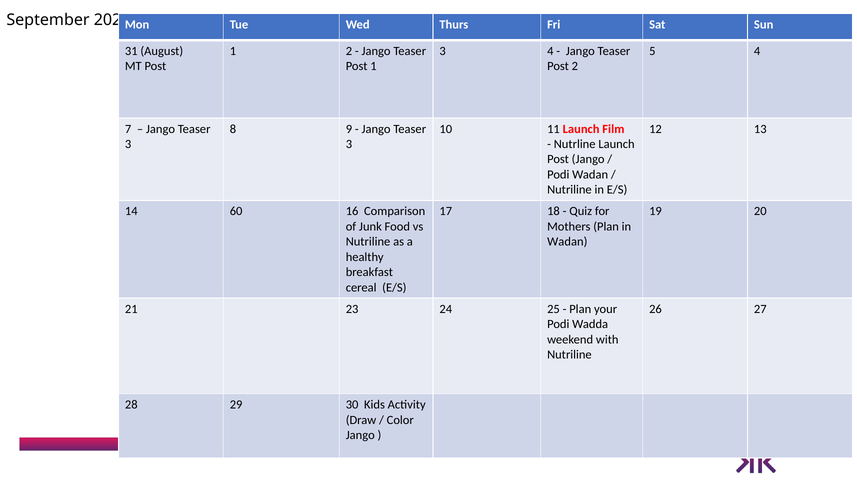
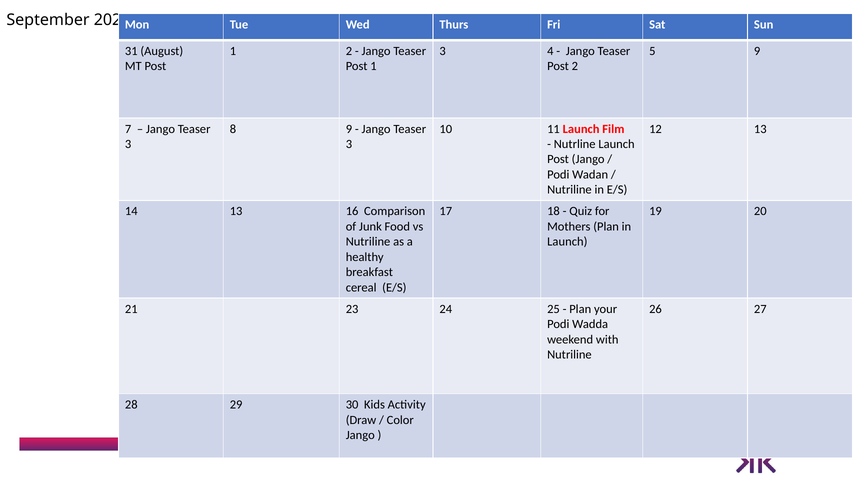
5 4: 4 -> 9 (757, 51)
14 60: 60 -> 13 (236, 211)
Wadan: Wadan -> Launch (567, 242)
